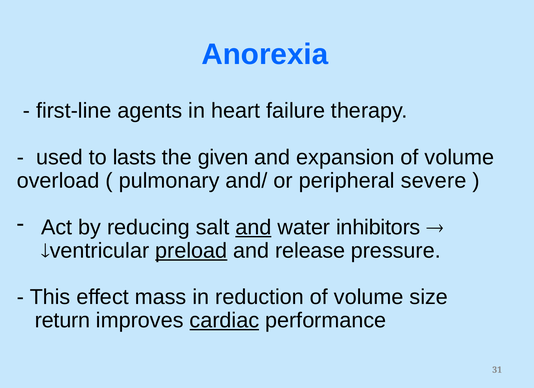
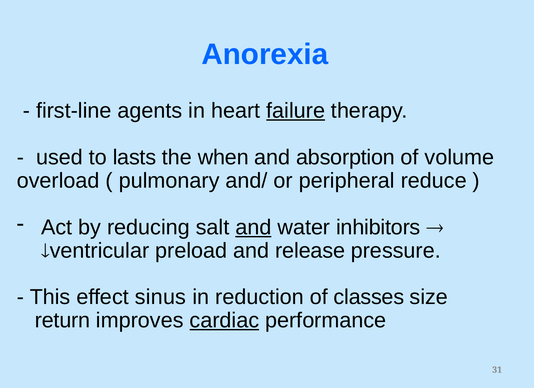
failure underline: none -> present (296, 111)
given: given -> when (223, 158)
expansion: expansion -> absorption (346, 158)
severe: severe -> reduce (434, 181)
preload underline: present -> none (191, 251)
mass: mass -> sinus (161, 297)
reduction of volume: volume -> classes (369, 297)
